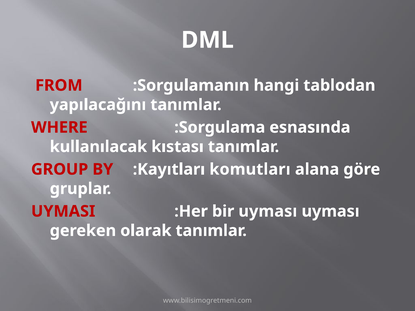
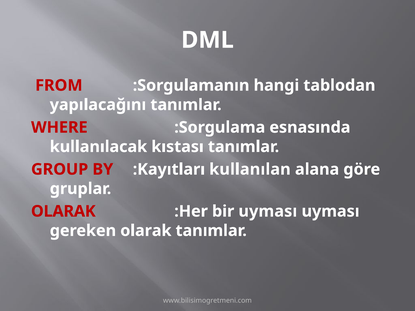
komutları: komutları -> kullanılan (250, 169)
UYMASI: UYMASI -> OLARAK (63, 211)
